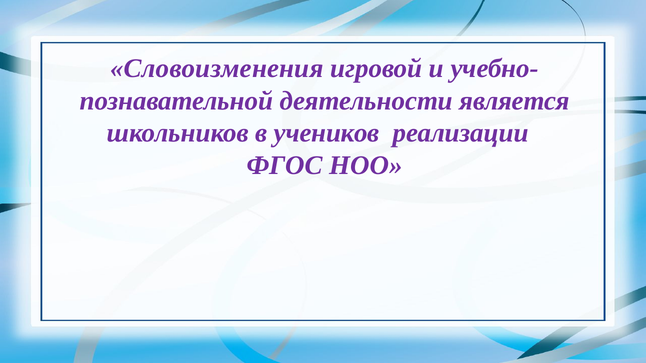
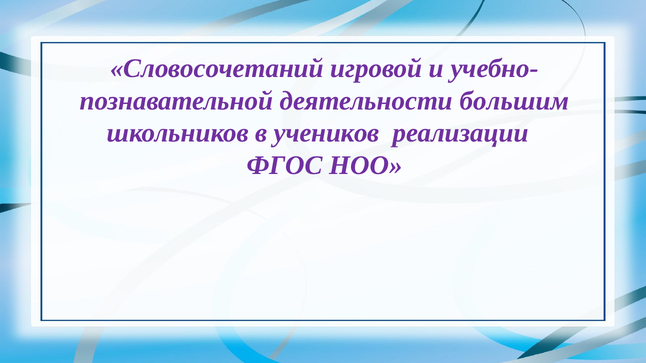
Словоизменения: Словоизменения -> Словосочетаний (217, 69)
является: является -> большим (514, 101)
